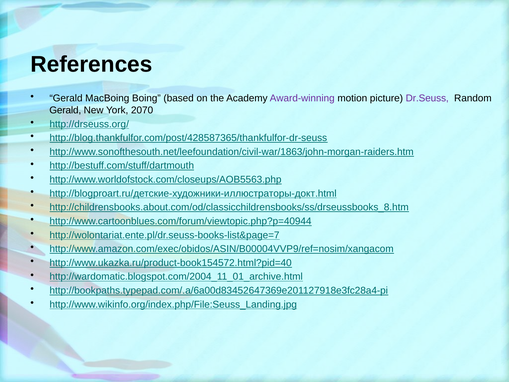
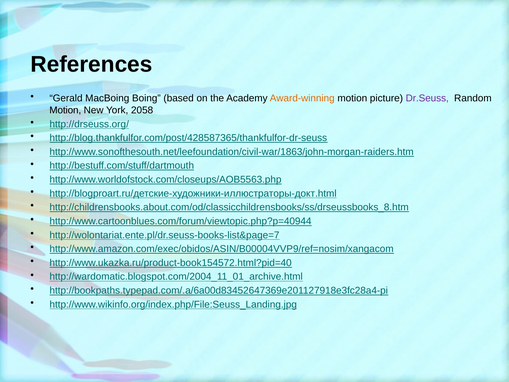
Award-winning colour: purple -> orange (302, 98)
Gerald: Gerald -> Motion (65, 110)
2070: 2070 -> 2058 (142, 110)
